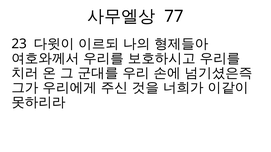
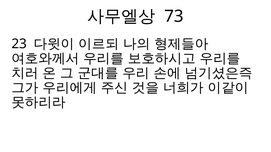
77: 77 -> 73 (174, 16)
